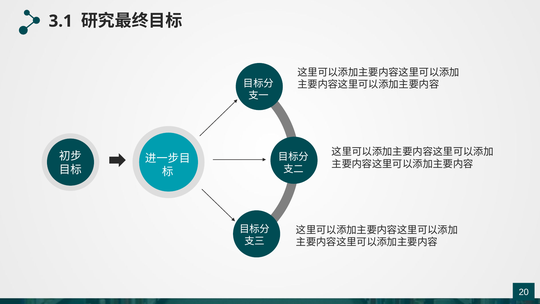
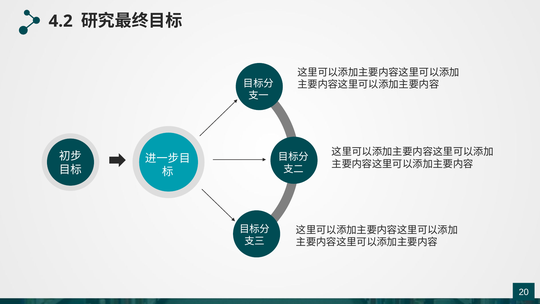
3.1: 3.1 -> 4.2 (61, 21)
